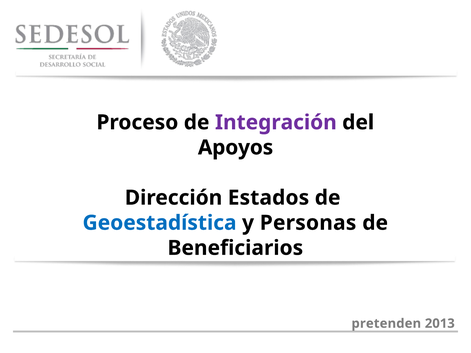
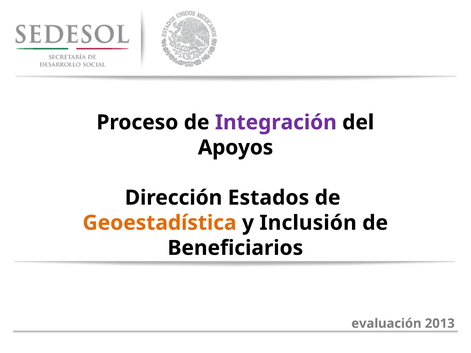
Geoestadística colour: blue -> orange (160, 223)
Personas: Personas -> Inclusión (308, 223)
pretenden: pretenden -> evaluación (386, 324)
